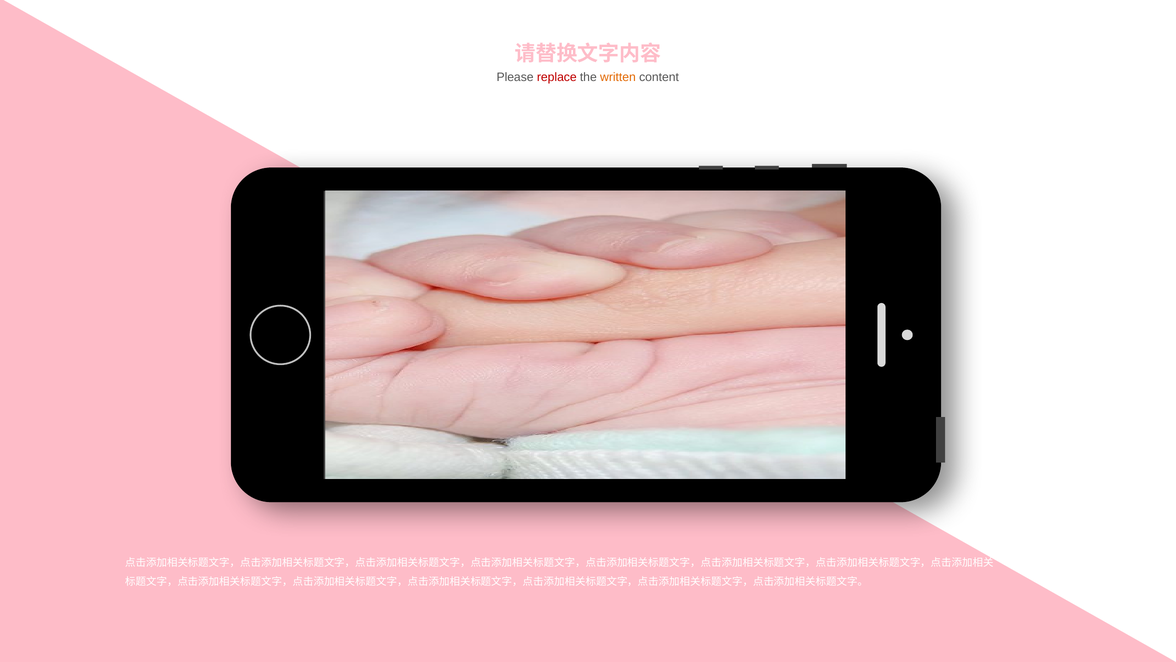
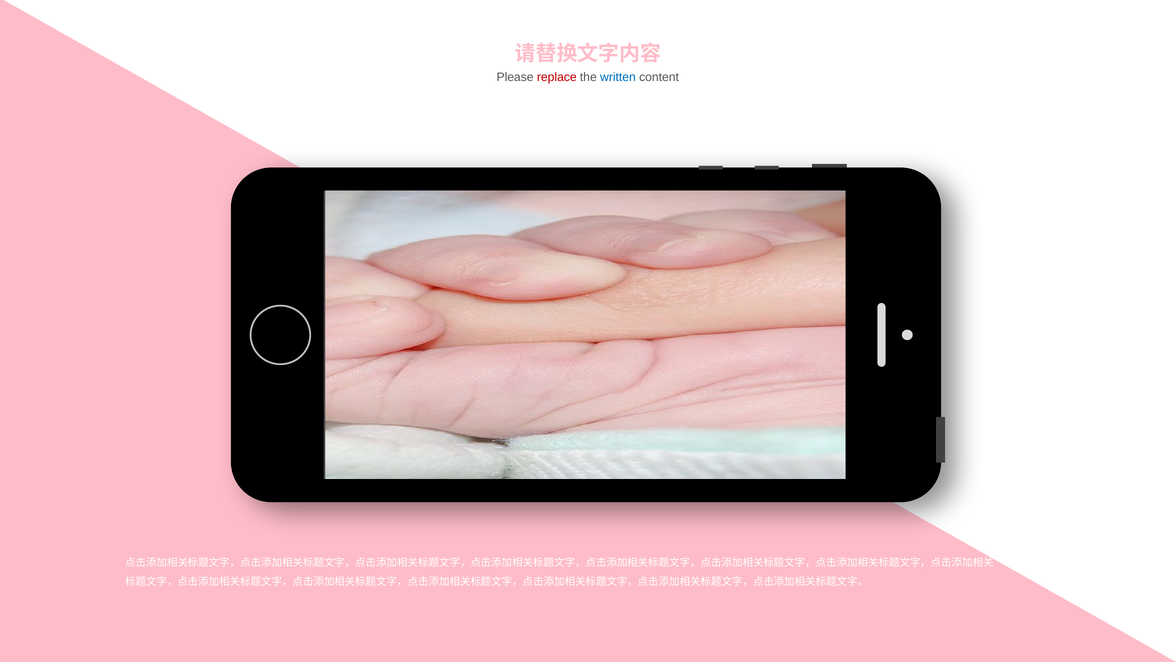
written colour: orange -> blue (618, 77)
